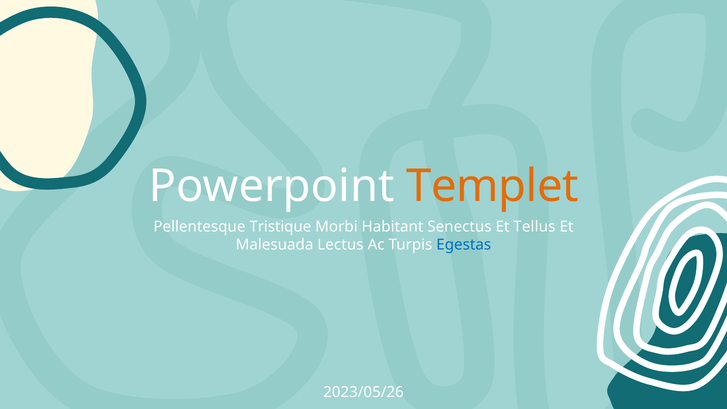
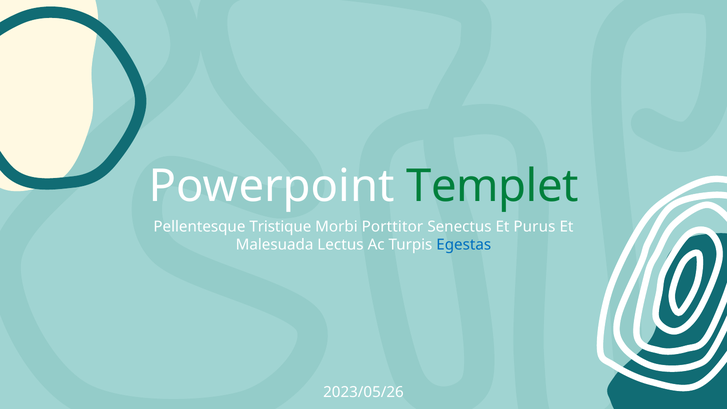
Templet colour: orange -> green (492, 186)
Habitant: Habitant -> Porttitor (392, 227)
Tellus: Tellus -> Purus (534, 227)
